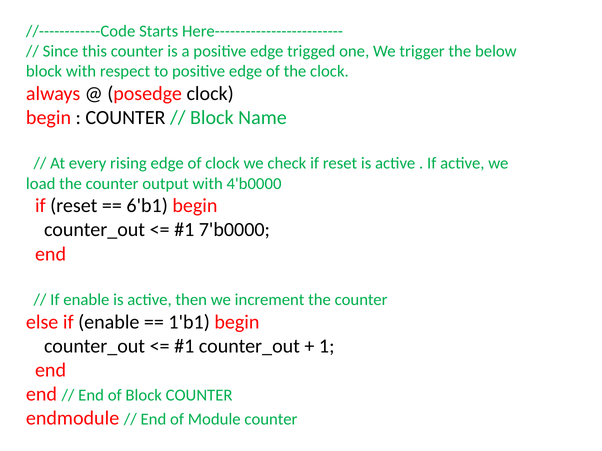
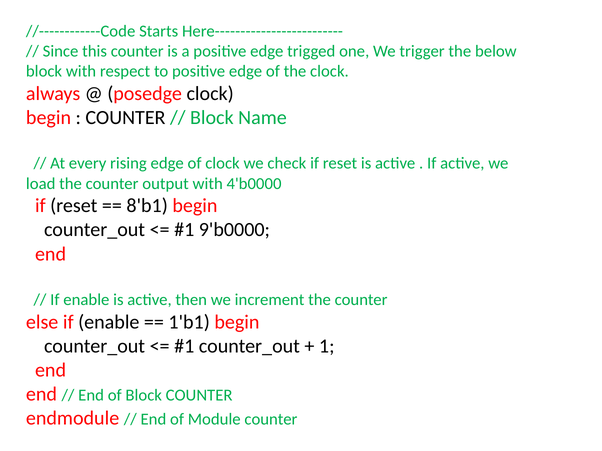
6'b1: 6'b1 -> 8'b1 (147, 206)
7'b0000: 7'b0000 -> 9'b0000 (234, 230)
